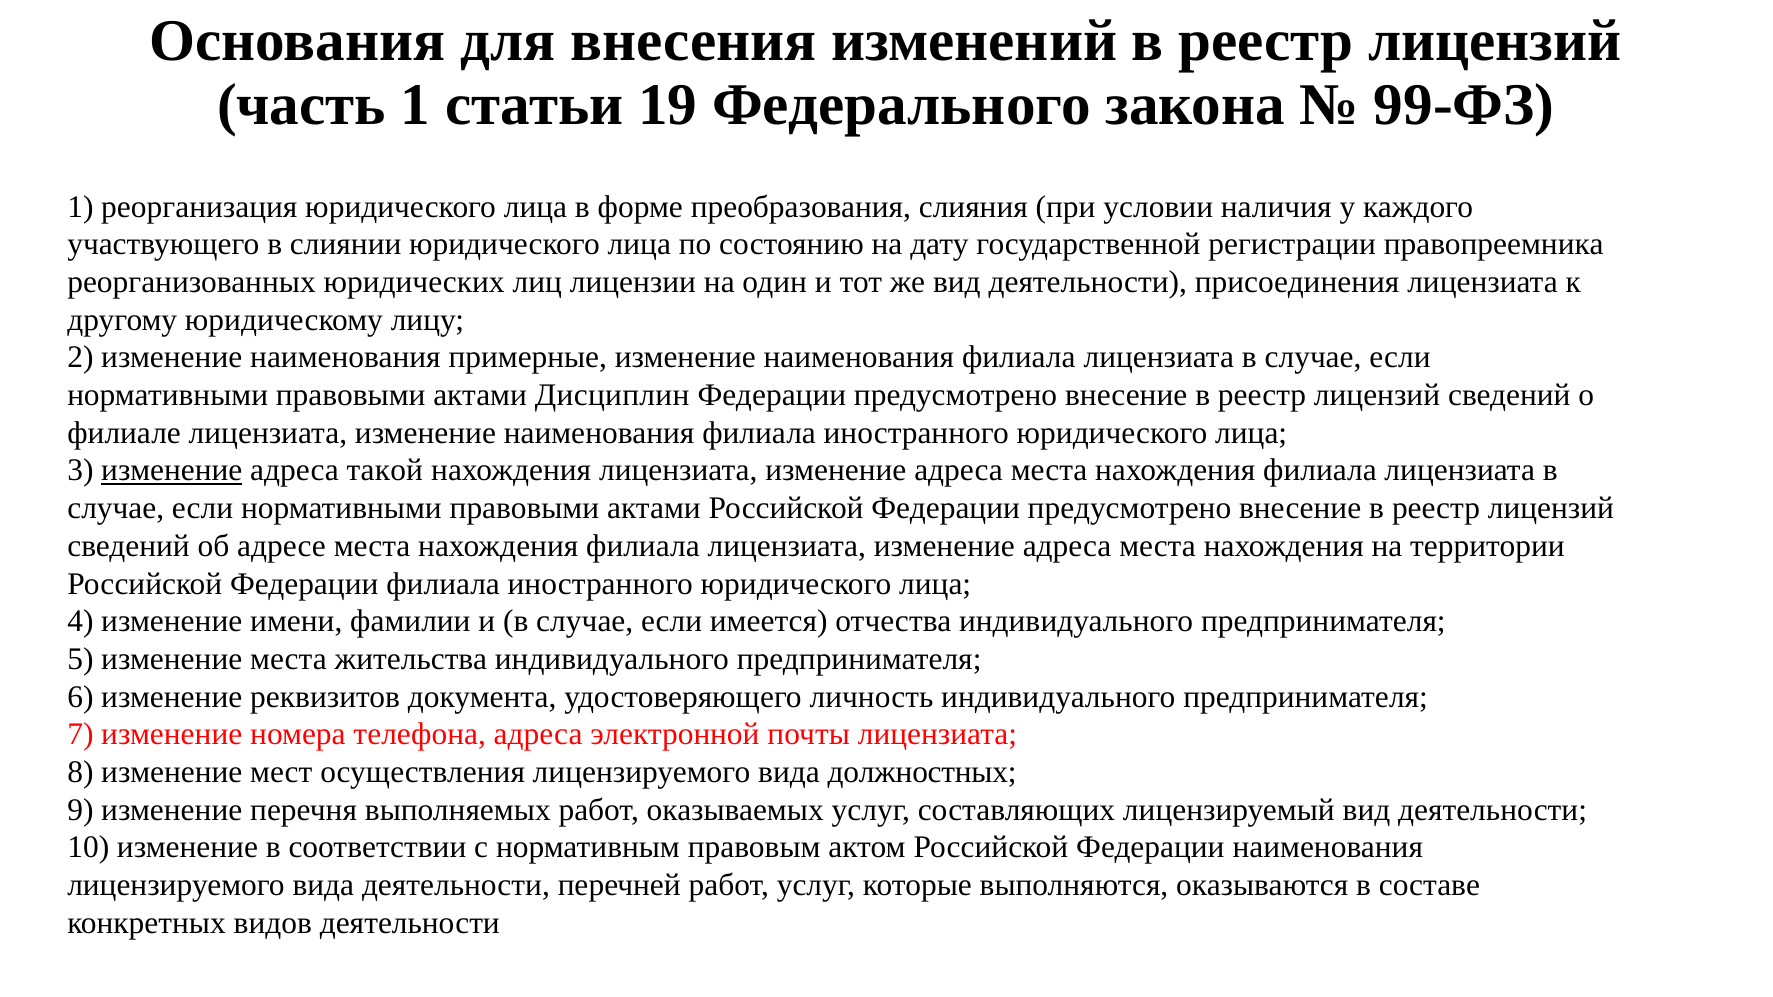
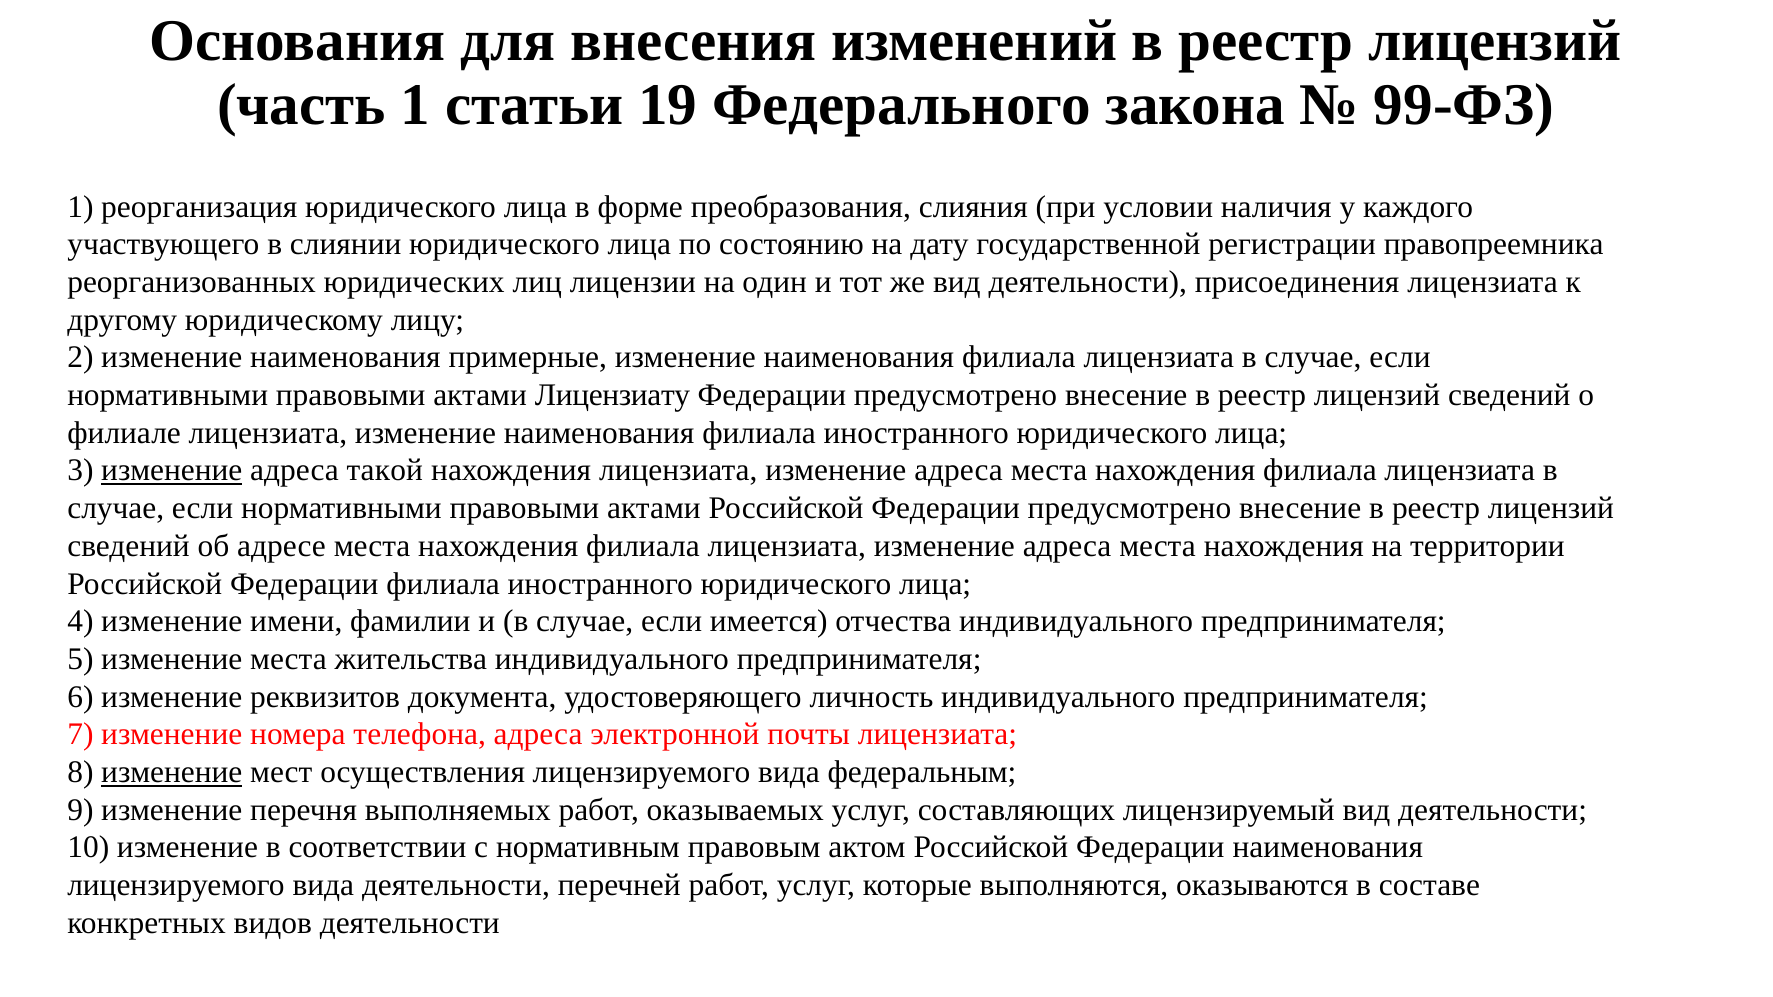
Дисциплин: Дисциплин -> Лицензиату (612, 395)
изменение underline: none -> present (172, 772)
должностных: должностных -> федеральным (922, 772)
